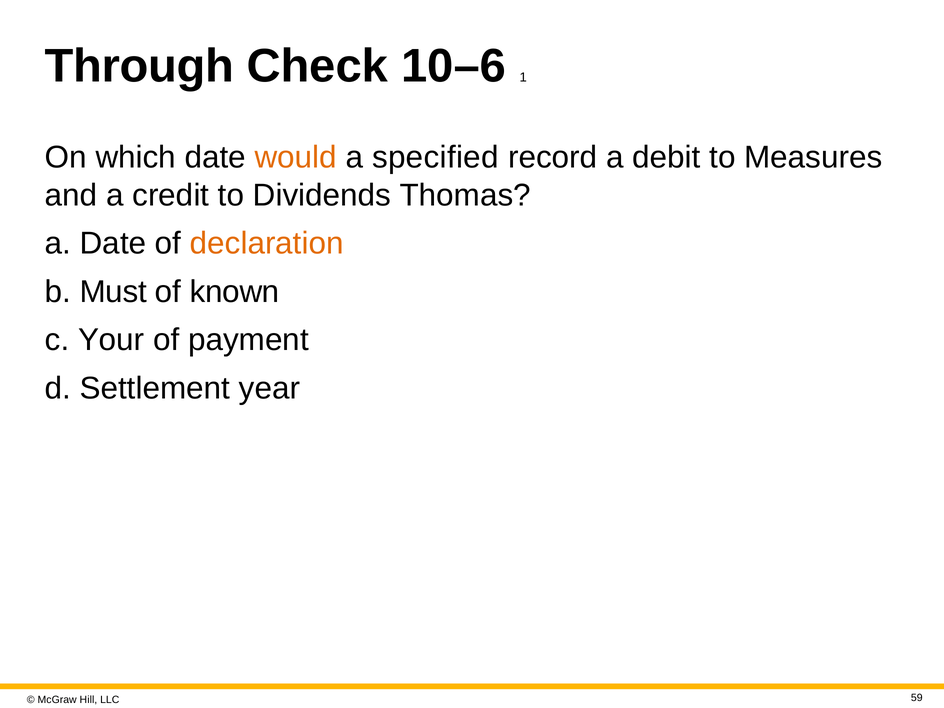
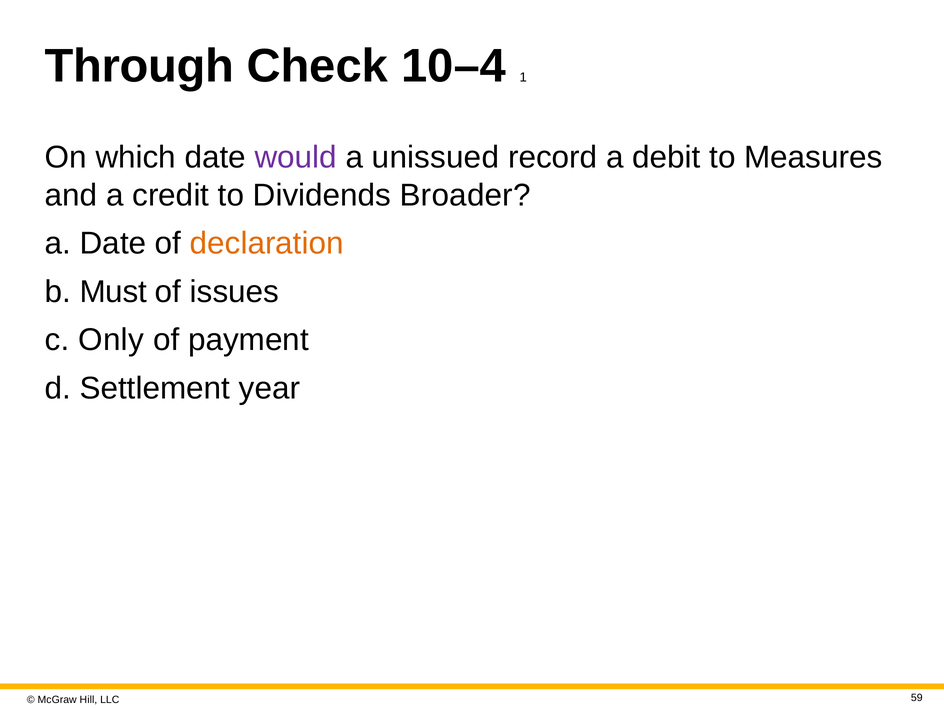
10–6: 10–6 -> 10–4 (454, 66)
would colour: orange -> purple (296, 158)
specified: specified -> unissued (435, 158)
Thomas: Thomas -> Broader (465, 195)
known: known -> issues (234, 292)
Your: Your -> Only (111, 340)
